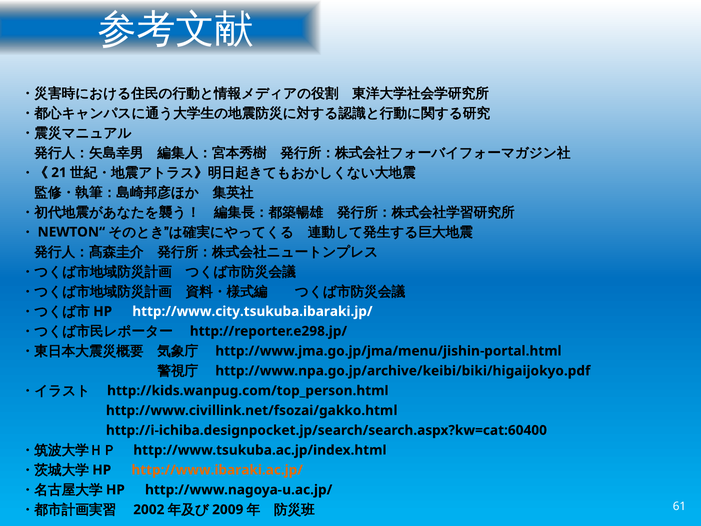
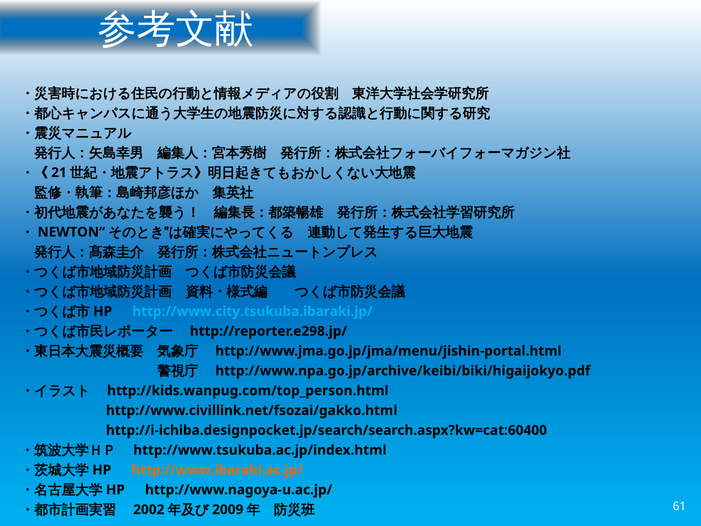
http://www.city.tsukuba.ibaraki.jp/ colour: white -> light blue (252, 311)
